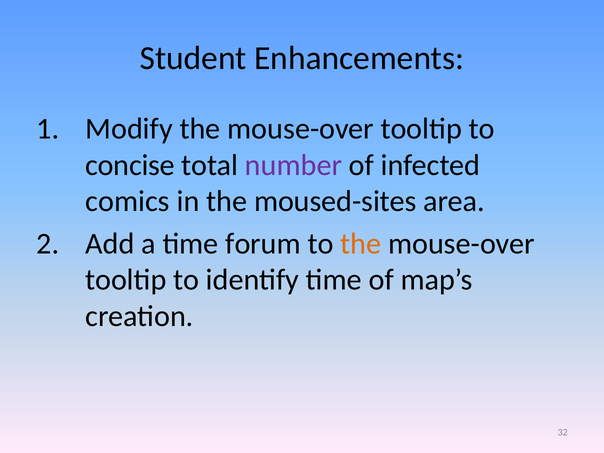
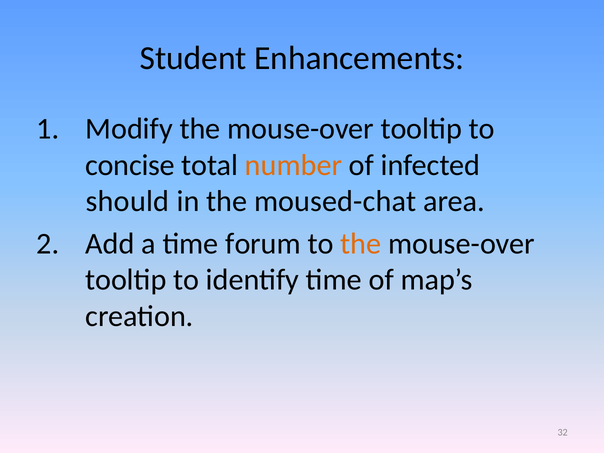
number colour: purple -> orange (294, 165)
comics: comics -> should (127, 201)
moused-sites: moused-sites -> moused-chat (335, 201)
